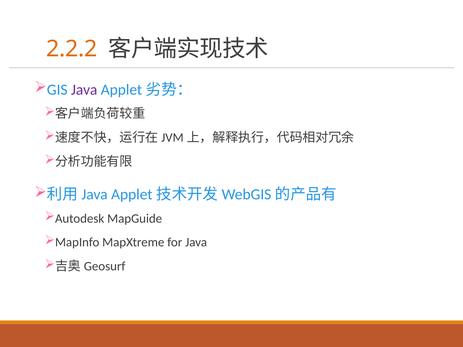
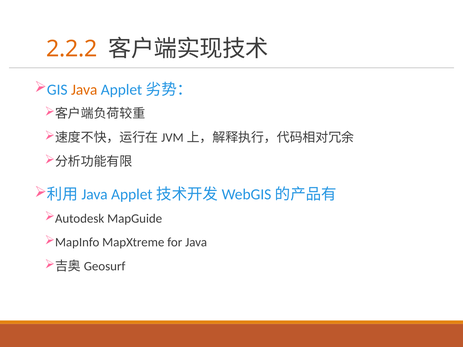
Java colour: purple -> orange (84, 90)
